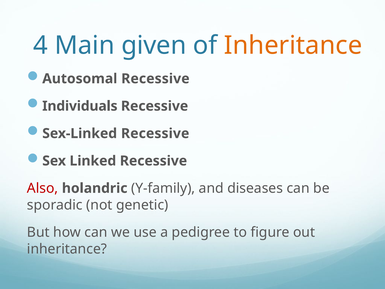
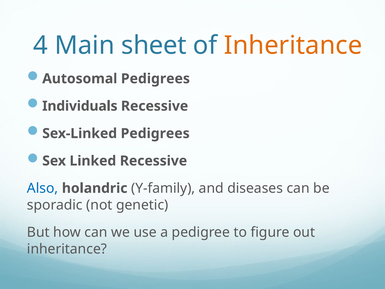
given: given -> sheet (154, 45)
Autosomal Recessive: Recessive -> Pedigrees (155, 79)
Sex-Linked Recessive: Recessive -> Pedigrees (155, 133)
Also colour: red -> blue (43, 188)
